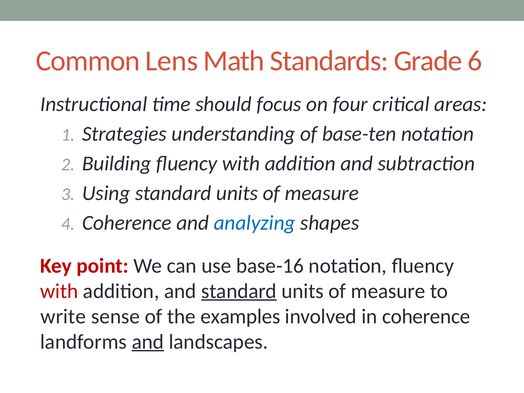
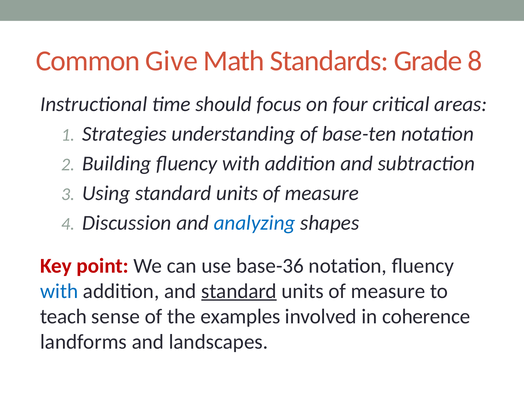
Lens: Lens -> Give (172, 61)
6: 6 -> 8 (475, 61)
Coherence: Coherence -> Discussion (127, 223)
base-16: base-16 -> base-36 (270, 266)
with colour: red -> blue (59, 291)
write: write -> teach (63, 316)
and underline: present -> none (148, 342)
